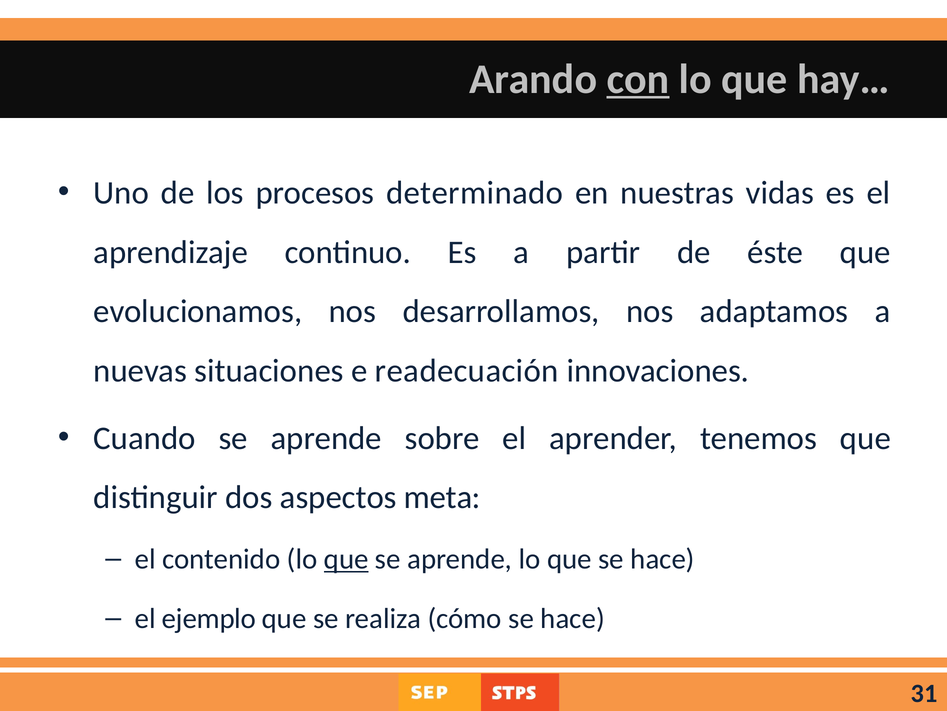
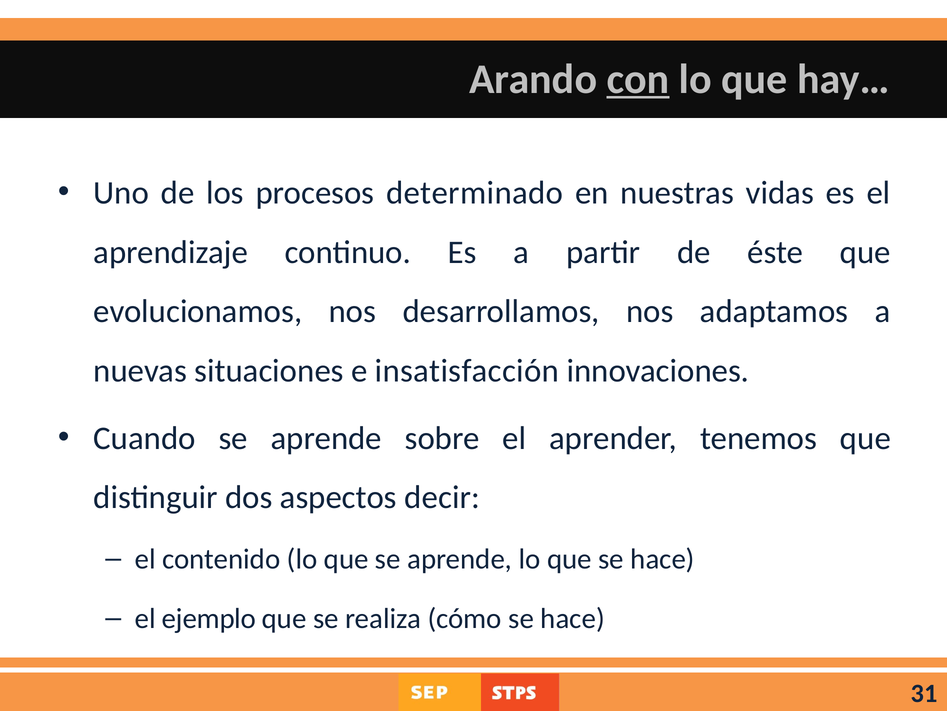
readecuación: readecuación -> insatisfacción (467, 370)
meta: meta -> decir (442, 497)
que underline: present -> none (346, 559)
